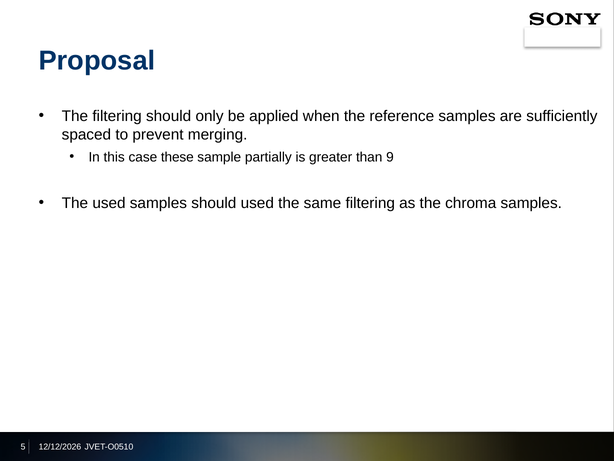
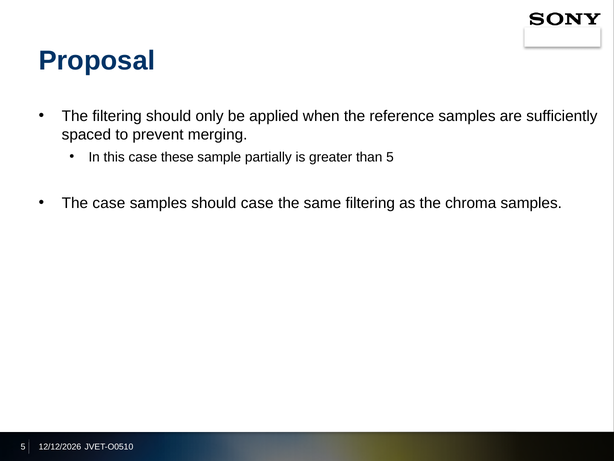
than 9: 9 -> 5 (390, 157)
The used: used -> case (109, 203)
should used: used -> case (257, 203)
